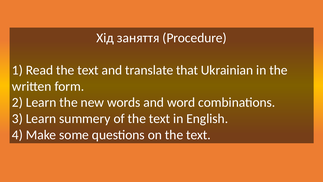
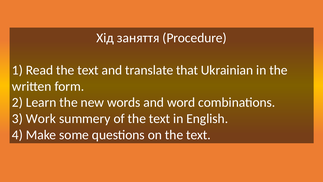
3 Learn: Learn -> Work (41, 119)
